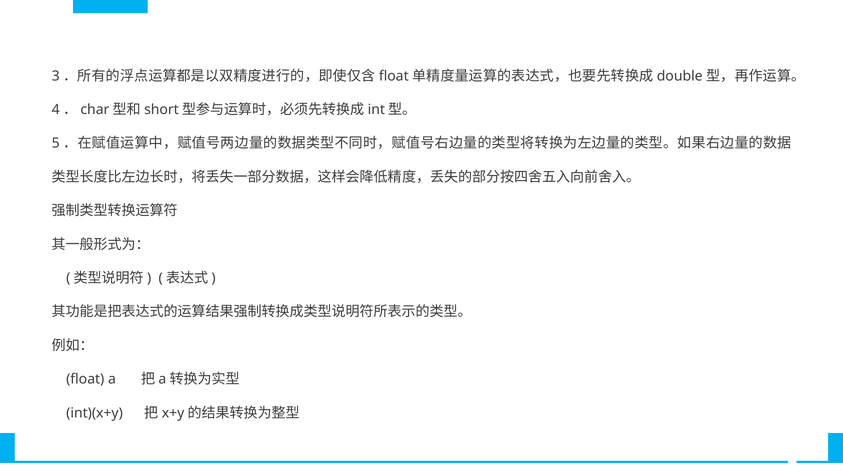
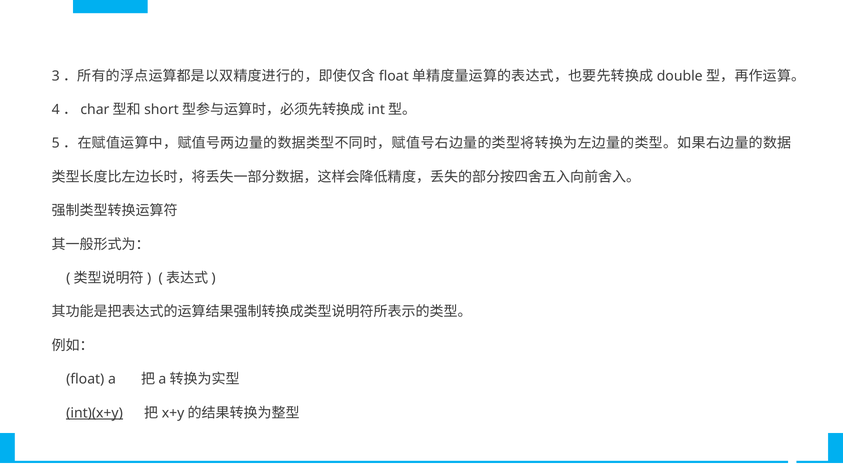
int)(x+y underline: none -> present (95, 413)
